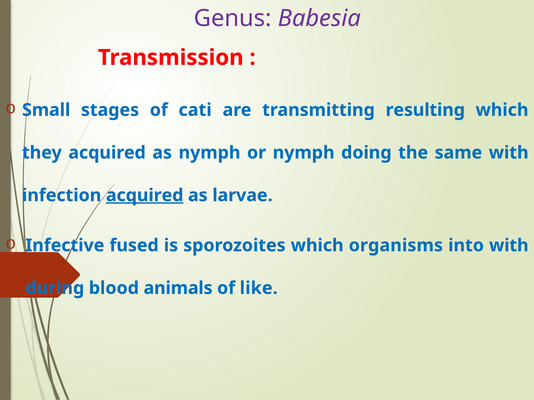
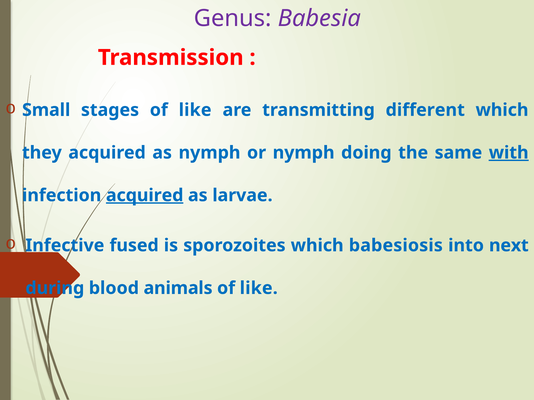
stages of cati: cati -> like (195, 110)
resulting: resulting -> different (425, 110)
with underline: none -> present (509, 153)
organisms: organisms -> babesiosis (396, 246)
into with: with -> next (509, 246)
